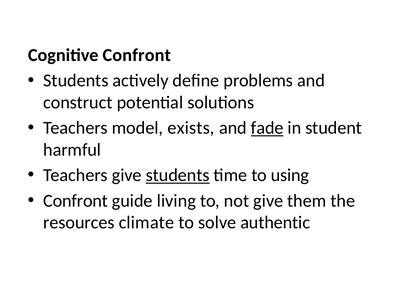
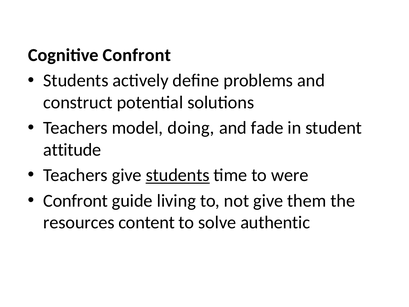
exists: exists -> doing (191, 128)
fade underline: present -> none (267, 128)
harmful: harmful -> attitude (72, 150)
using: using -> were (290, 175)
climate: climate -> content (147, 222)
